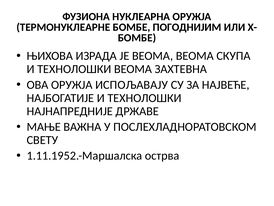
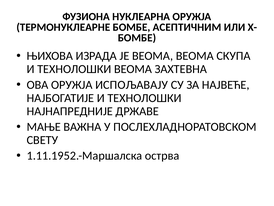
ПОГОДНИЈИМ: ПОГОДНИЈИМ -> АСЕПТИЧНИМ (187, 27)
